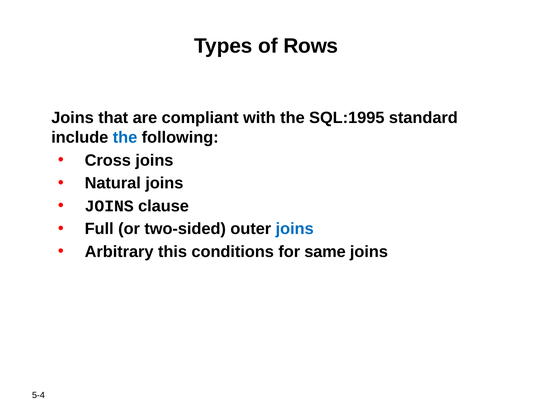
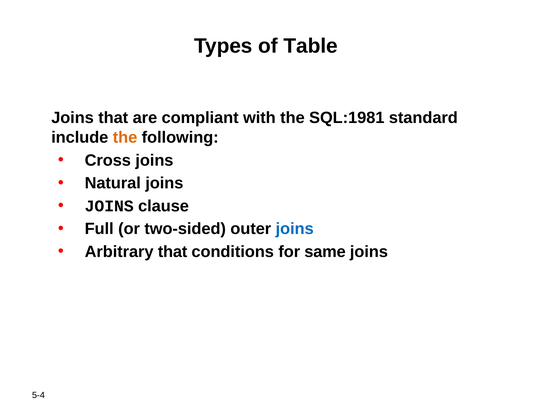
Rows: Rows -> Table (311, 46)
SQL:1995: SQL:1995 -> SQL:1981 (347, 118)
the colour: blue -> orange (125, 138)
Arbitrary this: this -> that (173, 252)
